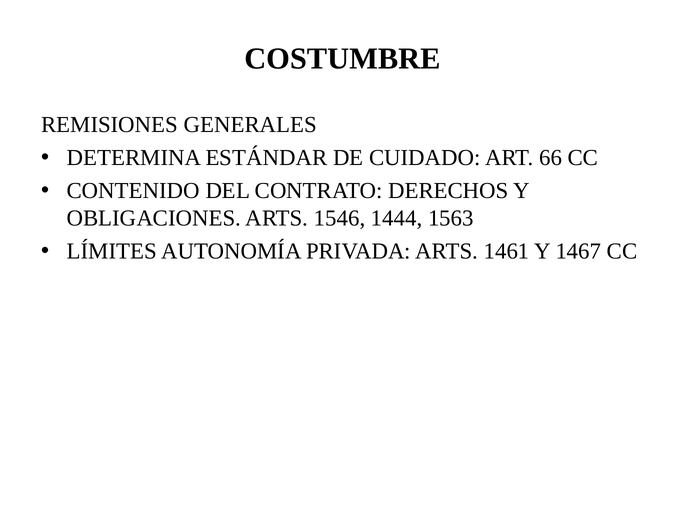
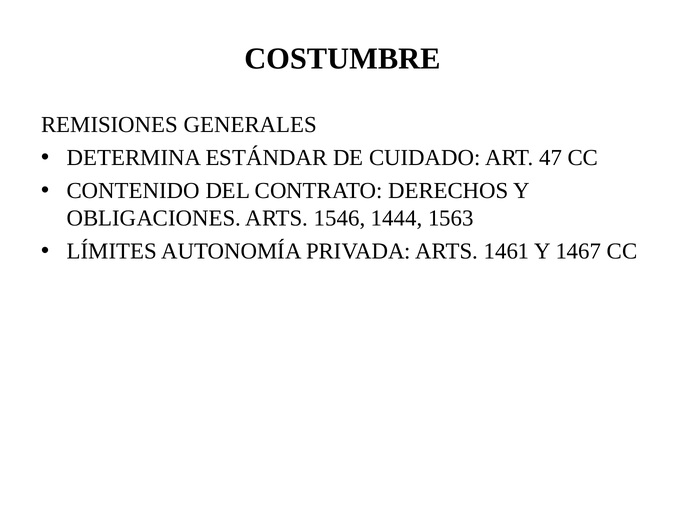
66: 66 -> 47 (551, 158)
